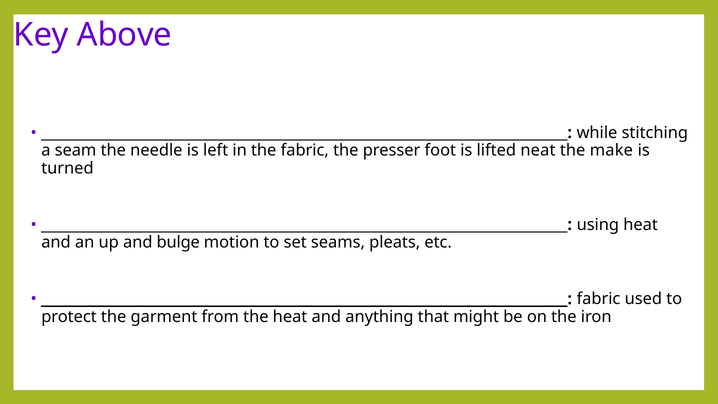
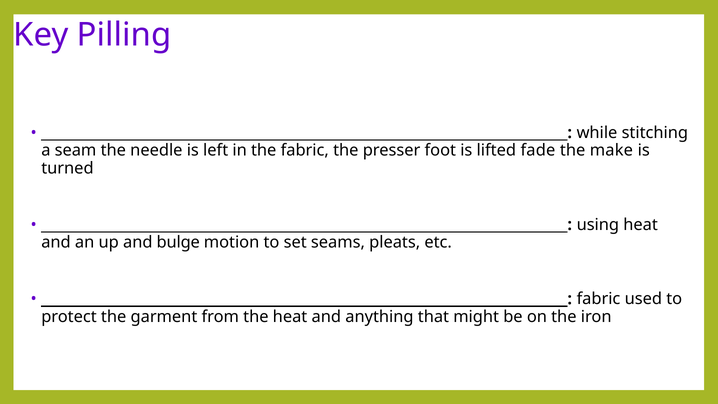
Above: Above -> Pilling (124, 35)
neat: neat -> fade (538, 150)
